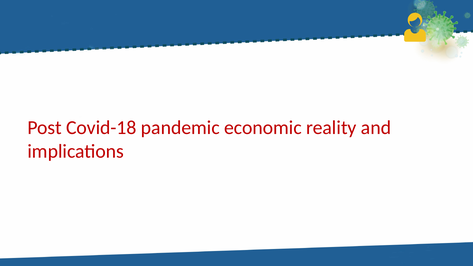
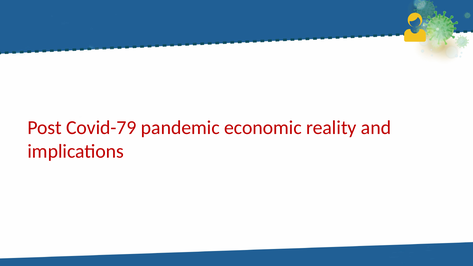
Covid-18: Covid-18 -> Covid-79 (101, 128)
